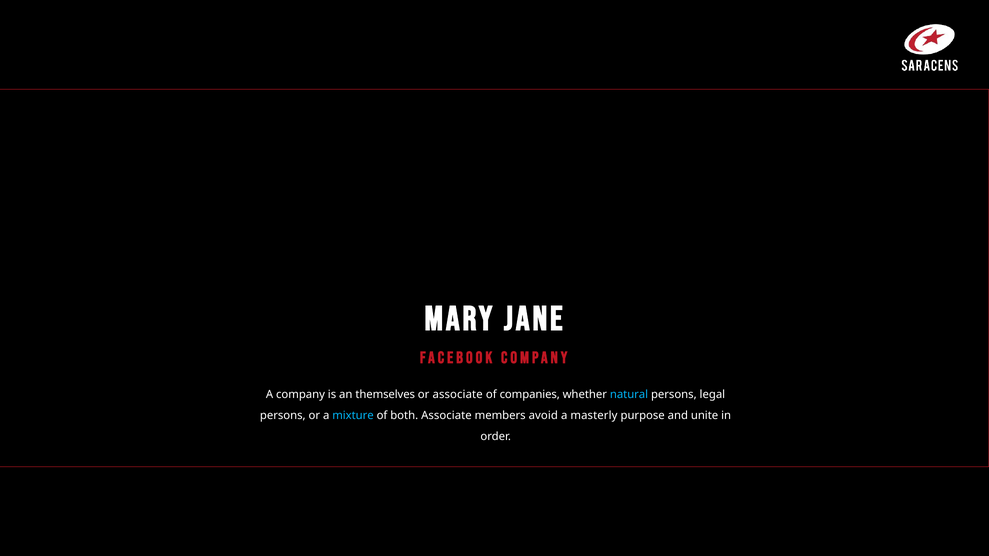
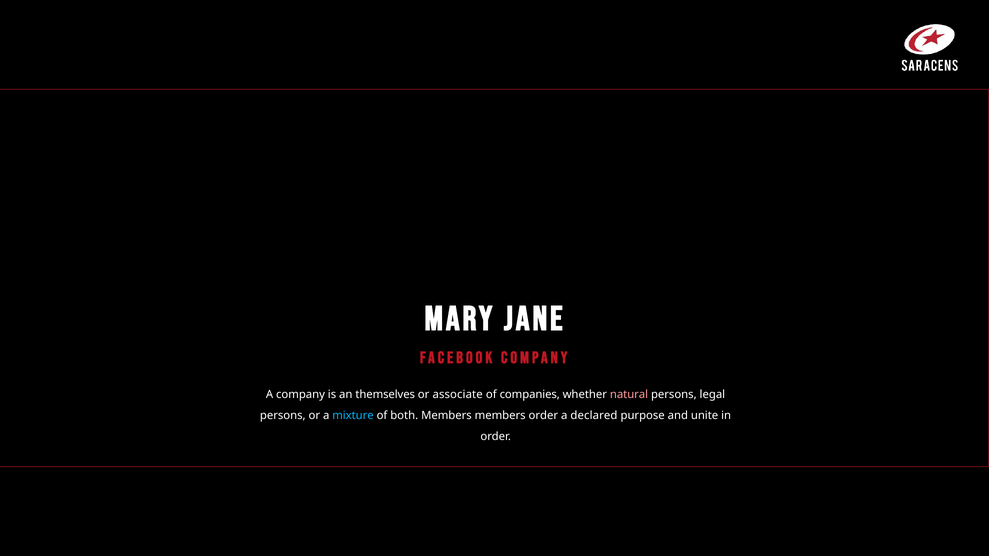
natural colour: light blue -> pink (629, 395)
both Associate: Associate -> Members (446, 416)
members avoid: avoid -> order (543, 416)
masterly: masterly -> declared (594, 416)
